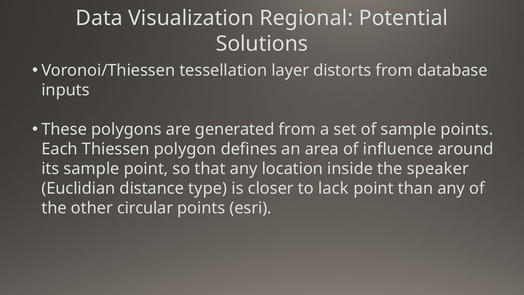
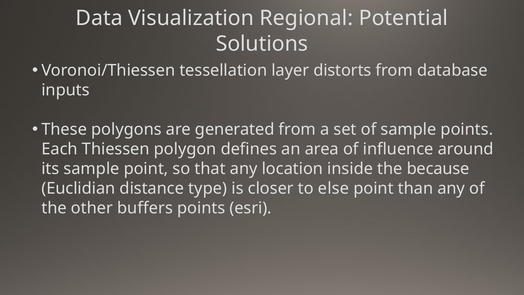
speaker: speaker -> because (438, 169)
lack: lack -> else (333, 188)
circular: circular -> buffers (145, 208)
